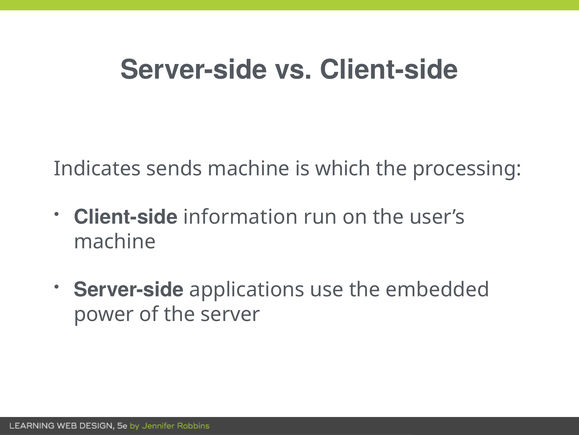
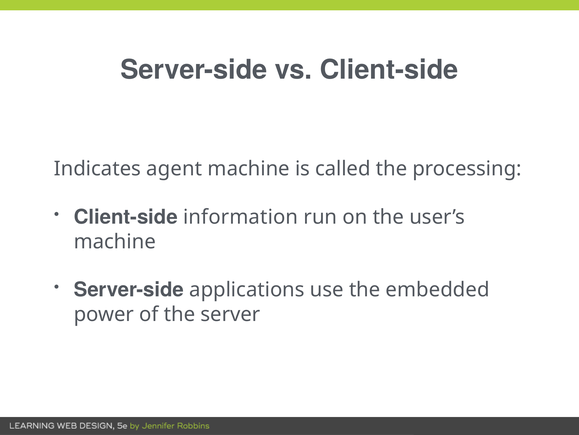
sends: sends -> agent (174, 169)
which: which -> called (343, 169)
